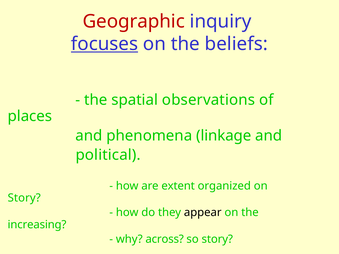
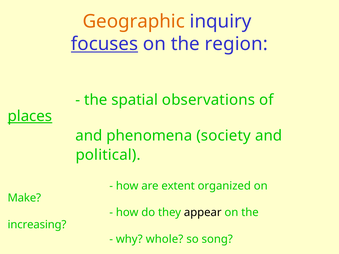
Geographic colour: red -> orange (134, 21)
beliefs: beliefs -> region (236, 44)
places underline: none -> present (30, 116)
linkage: linkage -> society (224, 136)
Story: Story -> Make (24, 198)
across: across -> whole (164, 239)
so story: story -> song (217, 239)
